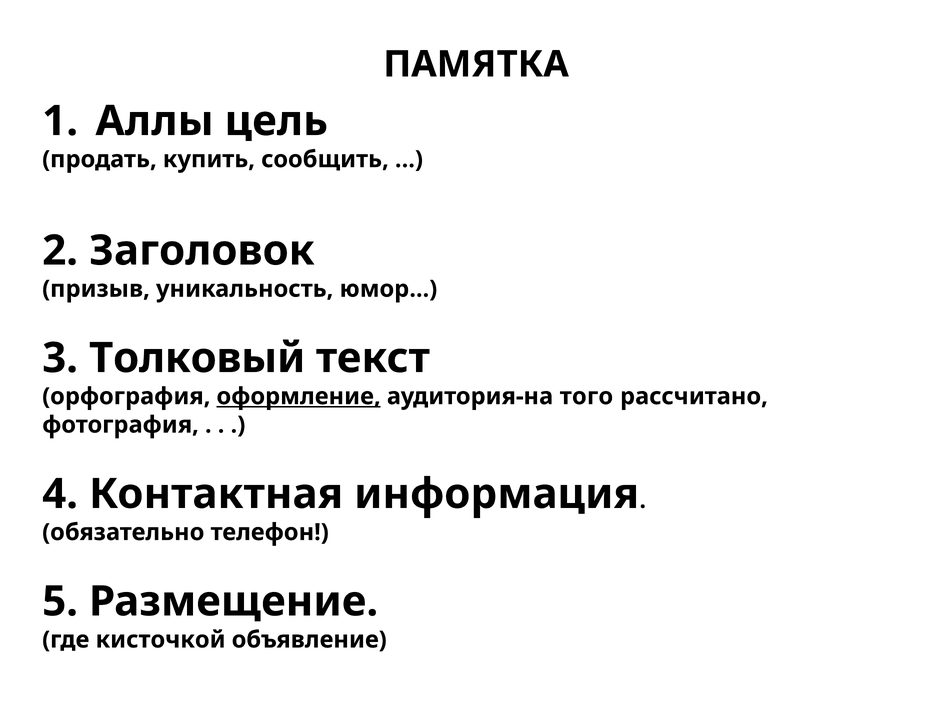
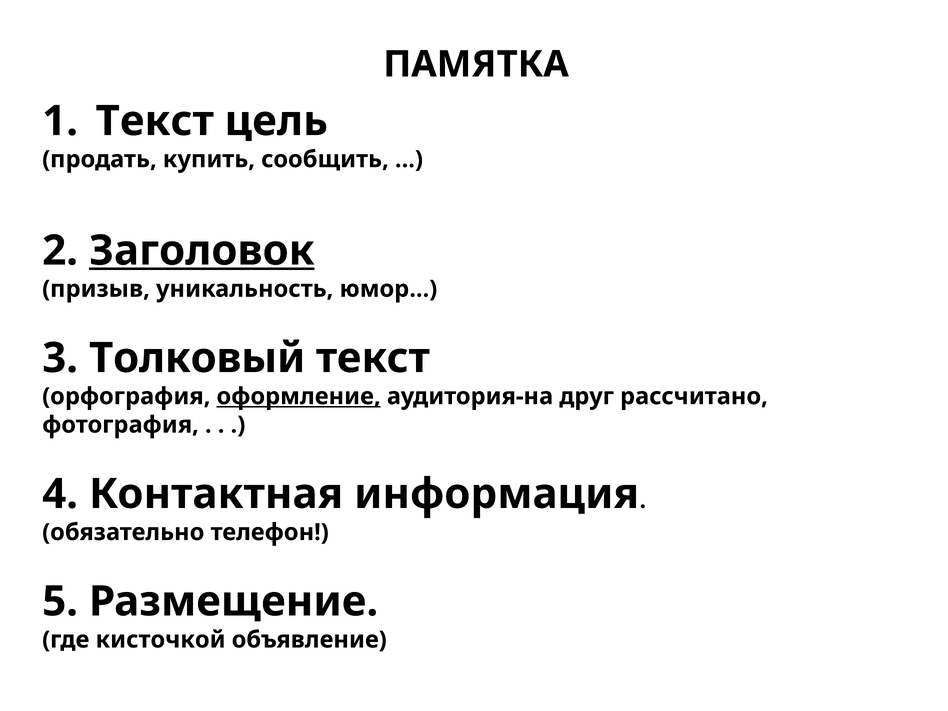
Аллы: Аллы -> Текст (155, 121)
Заголовок underline: none -> present (202, 251)
того: того -> друг (587, 396)
